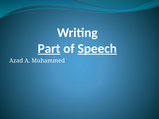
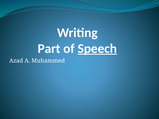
Part underline: present -> none (49, 49)
